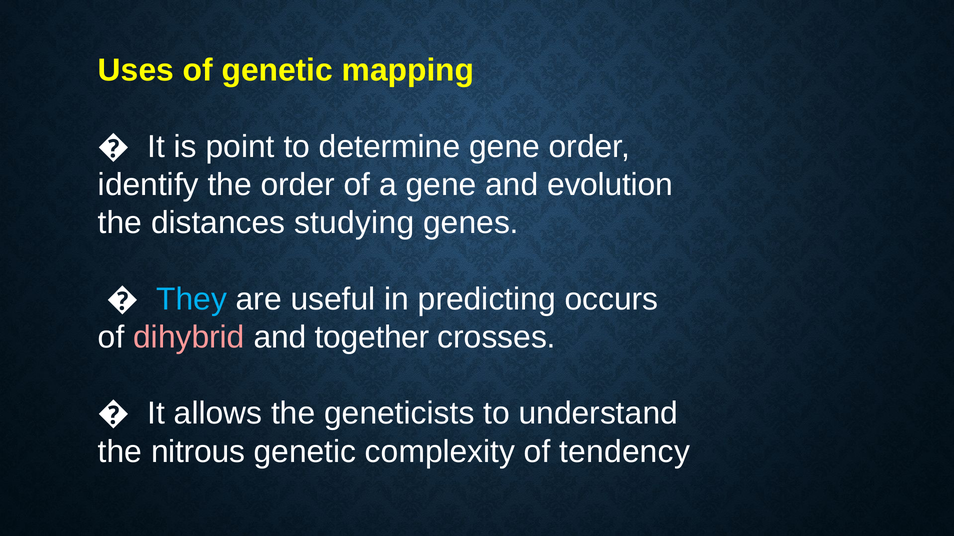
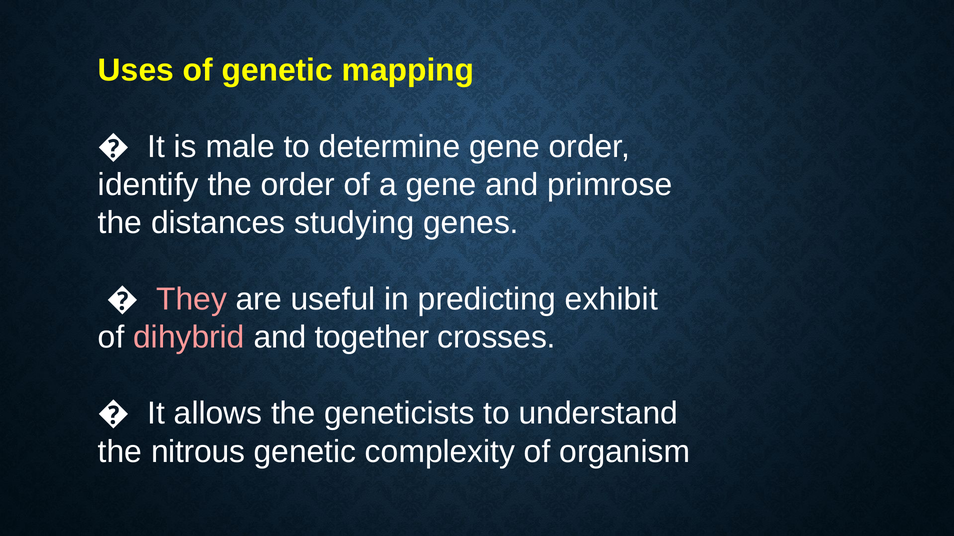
point: point -> male (240, 147)
evolution: evolution -> primrose (610, 185)
They colour: light blue -> pink (192, 299)
occurs: occurs -> exhibit (611, 299)
tendency: tendency -> organism (625, 452)
